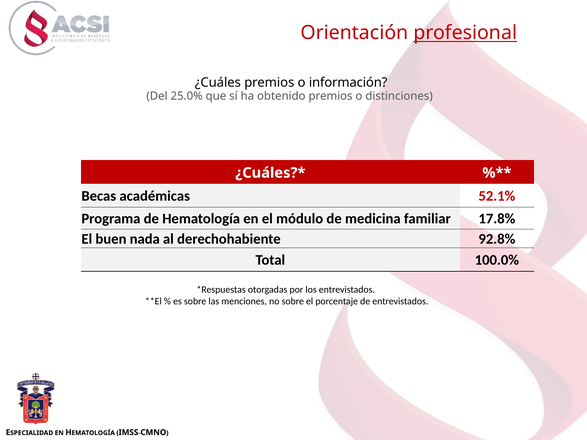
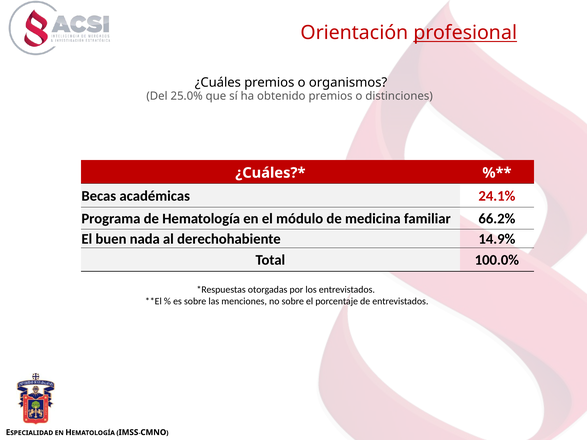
información: información -> organismos (348, 82)
52.1%: 52.1% -> 24.1% (497, 196)
17.8%: 17.8% -> 66.2% (497, 219)
92.8%: 92.8% -> 14.9% (497, 239)
